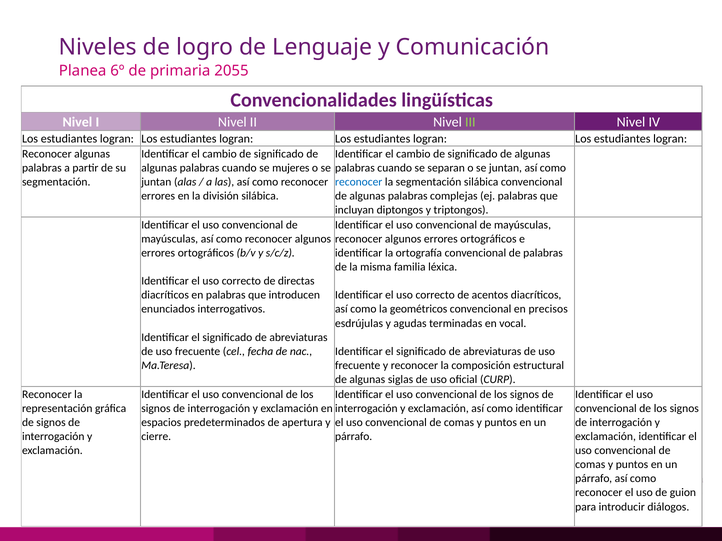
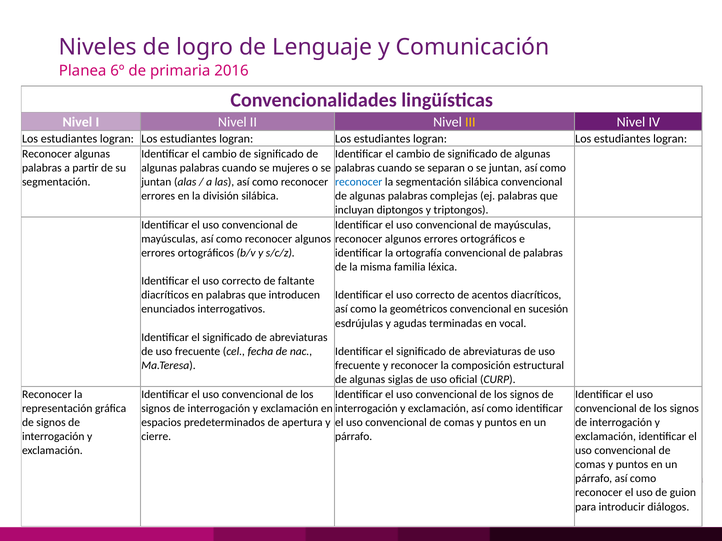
2055: 2055 -> 2016 (231, 71)
III colour: light green -> yellow (470, 122)
directas: directas -> faltante (296, 281)
precisos: precisos -> sucesión (548, 309)
